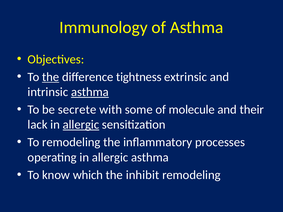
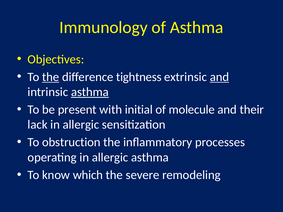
and underline: none -> present (219, 77)
secrete: secrete -> present (77, 110)
some: some -> initial (139, 110)
allergic underline: present -> none (81, 125)
To remodeling: remodeling -> obstruction (71, 142)
inhibit: inhibit -> severe (143, 175)
